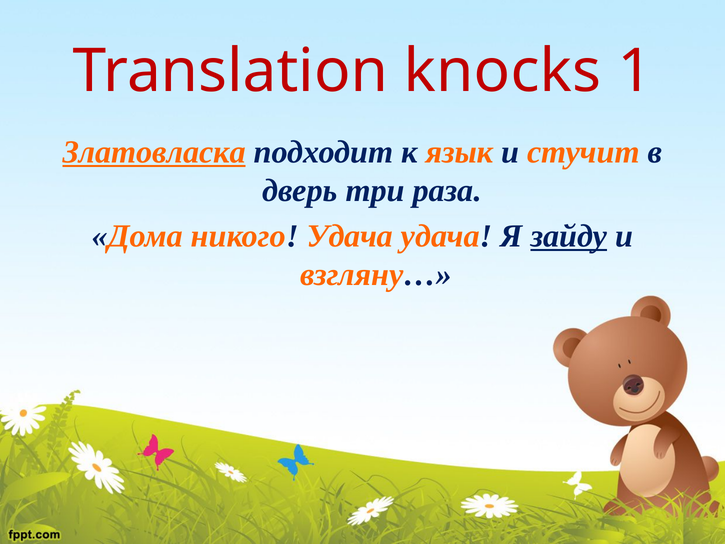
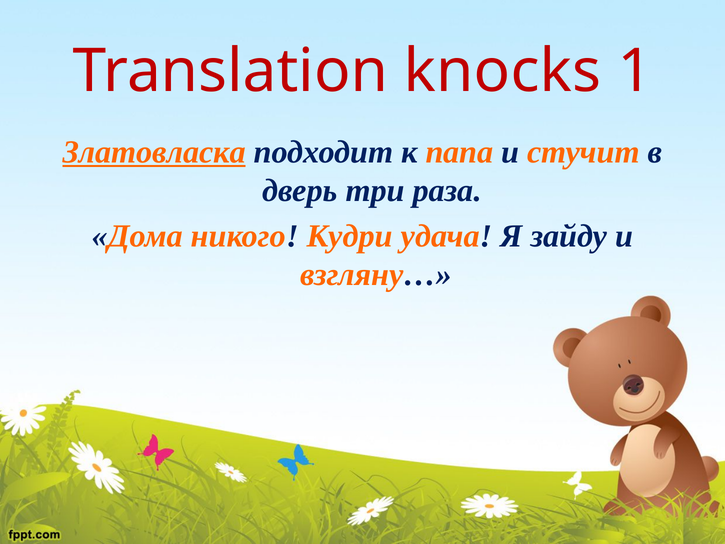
язык: язык -> папа (459, 152)
никого Удача: Удача -> Кудри (350, 236)
зайду underline: present -> none (569, 236)
